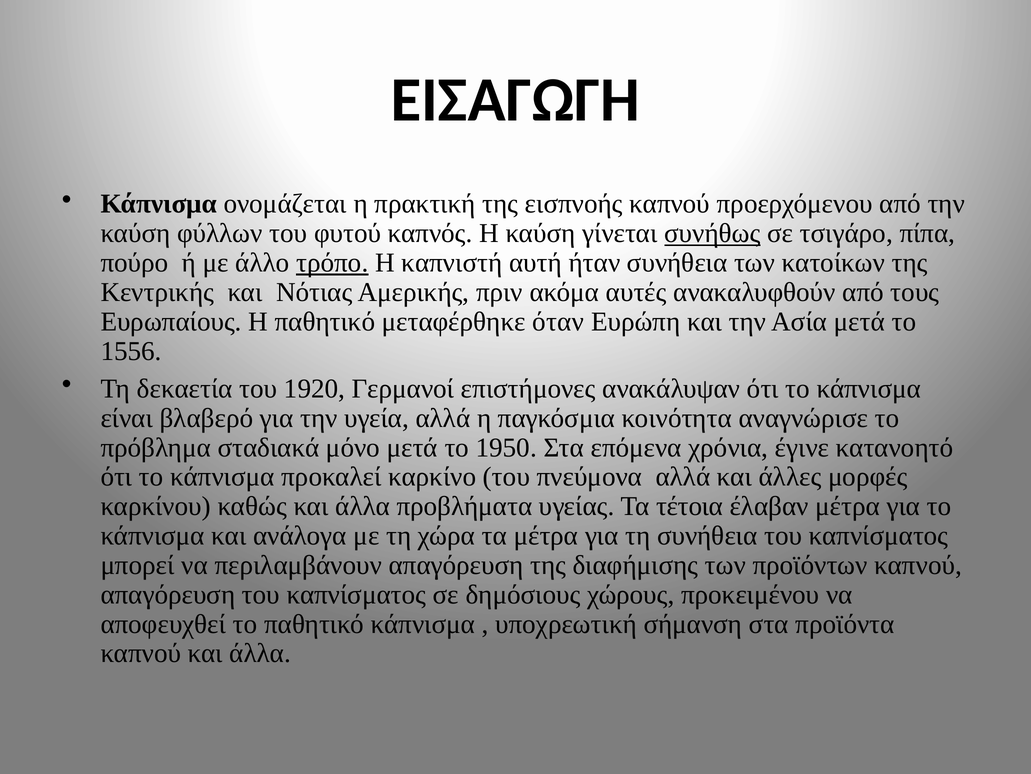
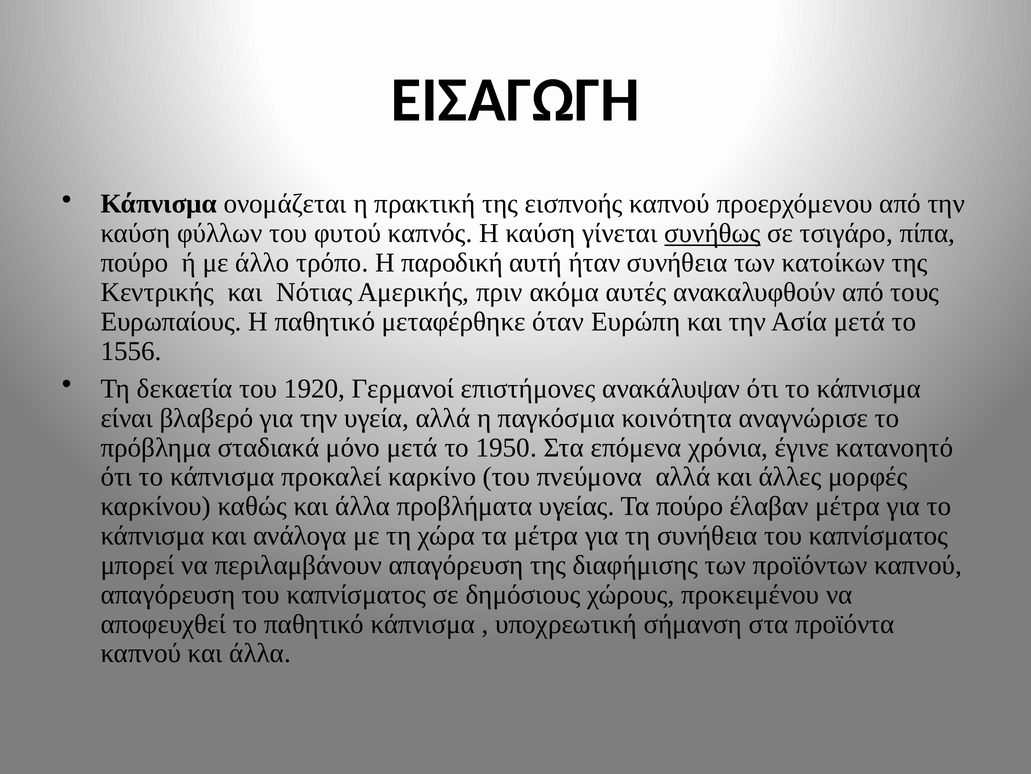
τρόπο underline: present -> none (332, 263)
καπνιστή: καπνιστή -> παροδική (452, 263)
Τα τέτοια: τέτοια -> πούρο (690, 506)
